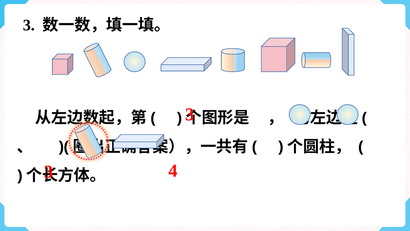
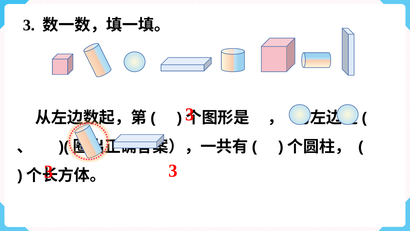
4: 4 -> 3 (173, 171)
